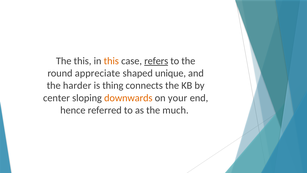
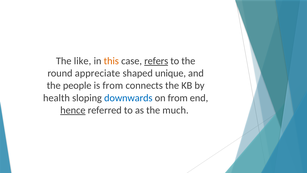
The this: this -> like (83, 61)
harder: harder -> people (77, 85)
is thing: thing -> from (113, 85)
center: center -> health (56, 98)
downwards colour: orange -> blue (128, 98)
on your: your -> from (178, 98)
hence underline: none -> present (73, 110)
